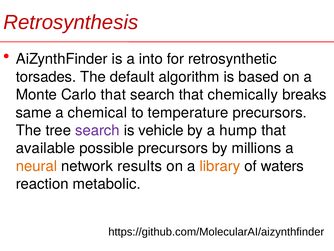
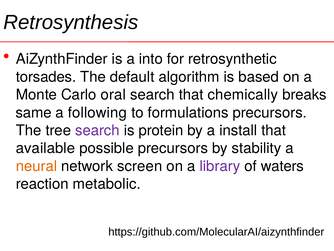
Retrosynthesis colour: red -> black (71, 22)
Carlo that: that -> oral (113, 95)
chemical: chemical -> following (97, 112)
temperature: temperature -> formulations (188, 112)
vehicle: vehicle -> protein (161, 130)
hump: hump -> install (238, 130)
millions: millions -> stability (256, 148)
results: results -> screen (140, 166)
library colour: orange -> purple (220, 166)
